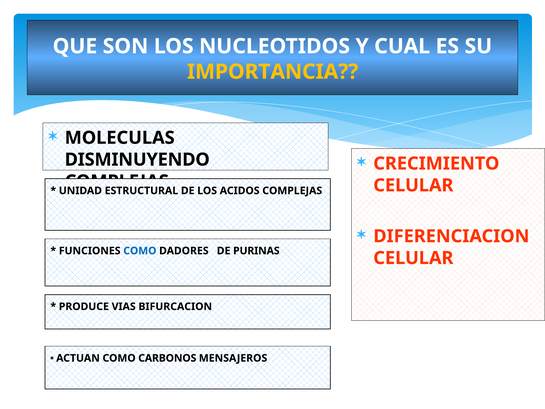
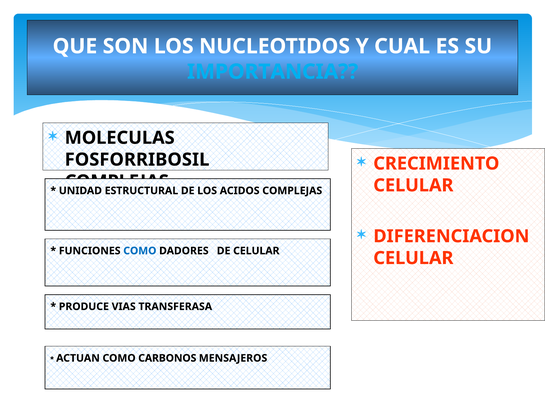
IMPORTANCIA colour: yellow -> light blue (273, 72)
DISMINUYENDO: DISMINUYENDO -> FOSFORRIBOSIL (137, 160)
DE PURINAS: PURINAS -> CELULAR (256, 251)
BIFURCACION: BIFURCACION -> TRANSFERASA (175, 306)
